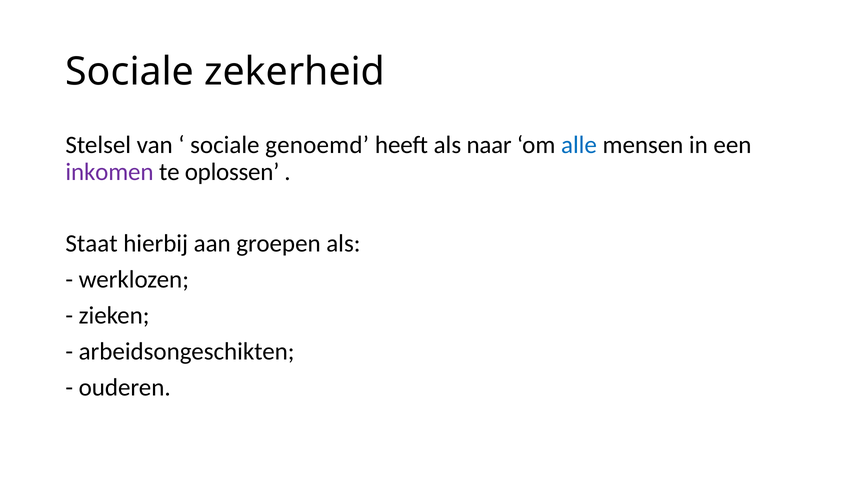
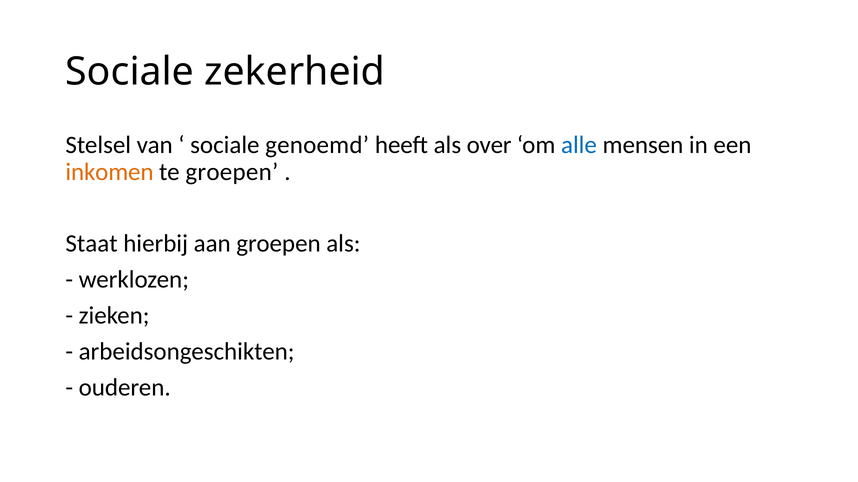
naar: naar -> over (489, 145)
inkomen colour: purple -> orange (109, 172)
te oplossen: oplossen -> groepen (232, 172)
